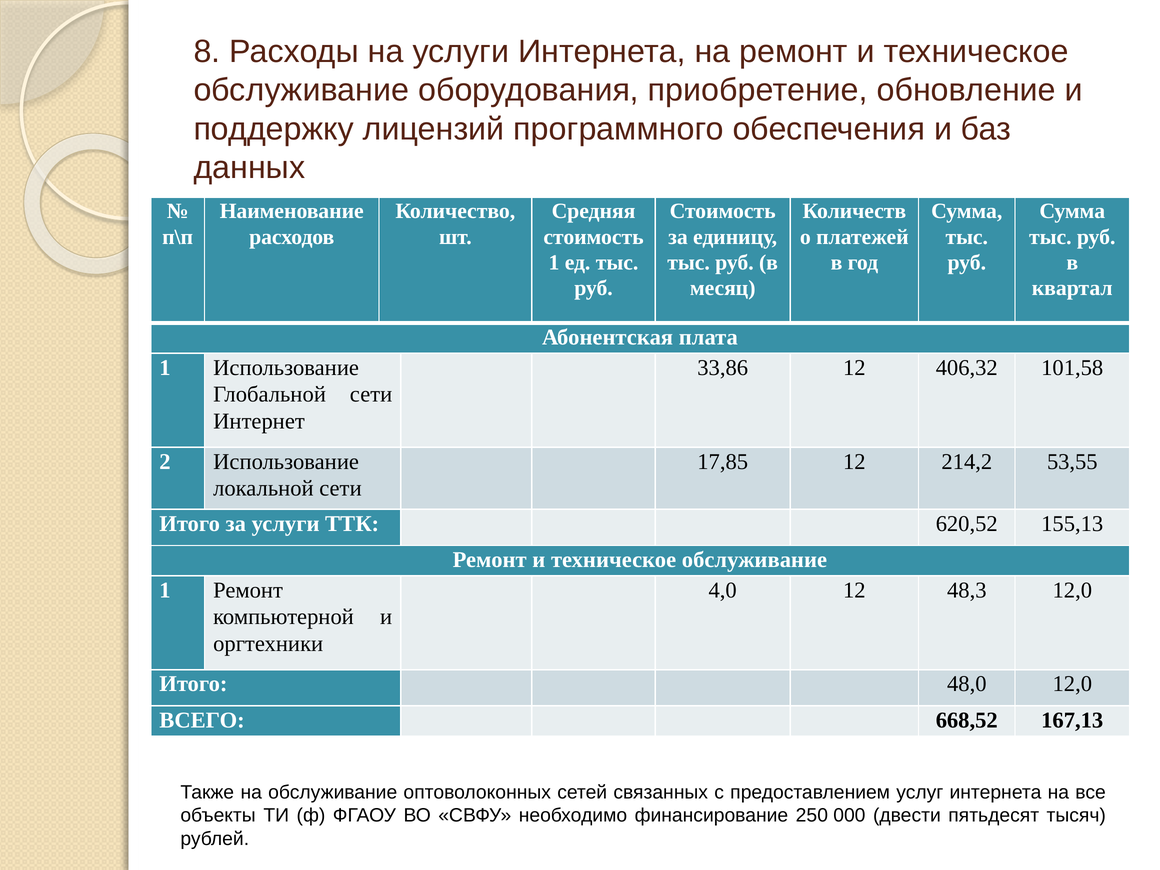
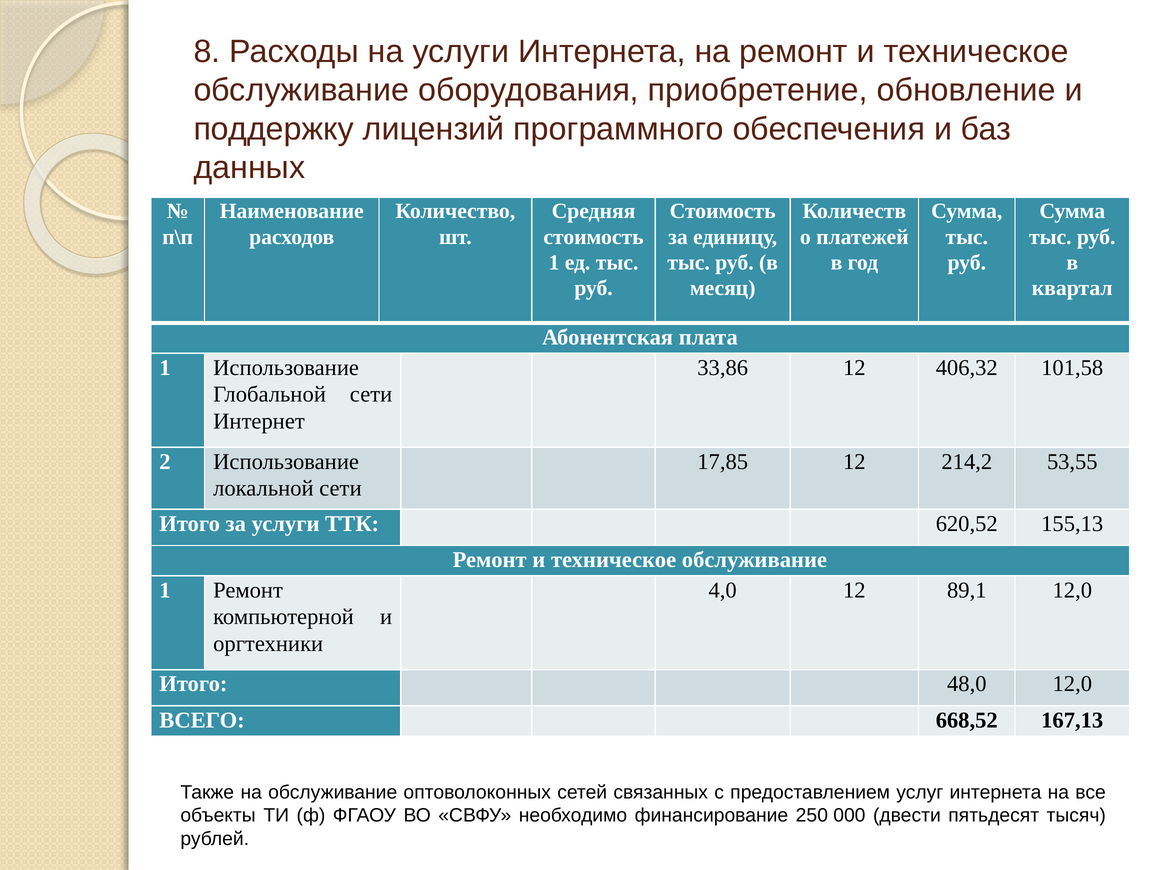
48,3: 48,3 -> 89,1 (967, 590)
